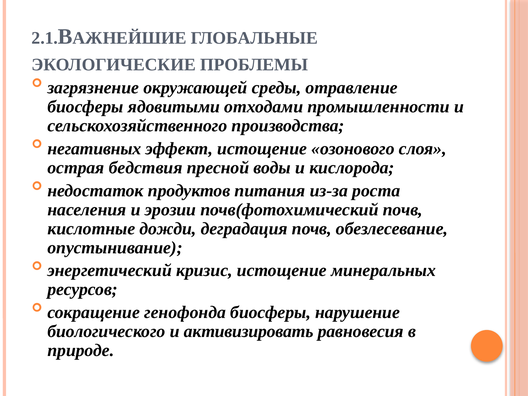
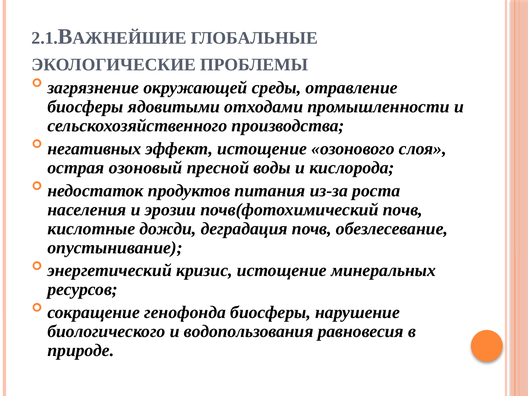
бедствия: бедствия -> озоновый (146, 168)
активизировать: активизировать -> водопользования (249, 331)
